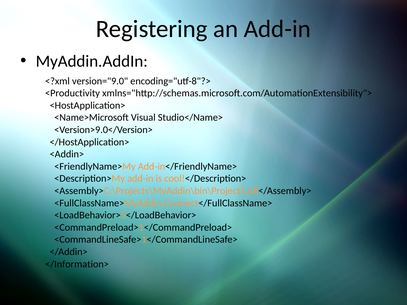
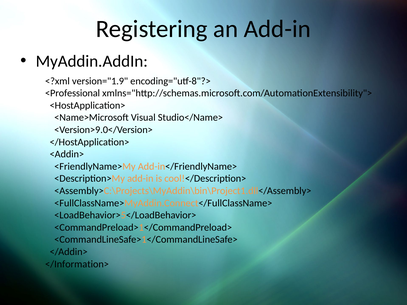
version="9.0: version="9.0 -> version="1.9 (100, 81)
<Productivity: <Productivity -> <Professional (73, 93)
